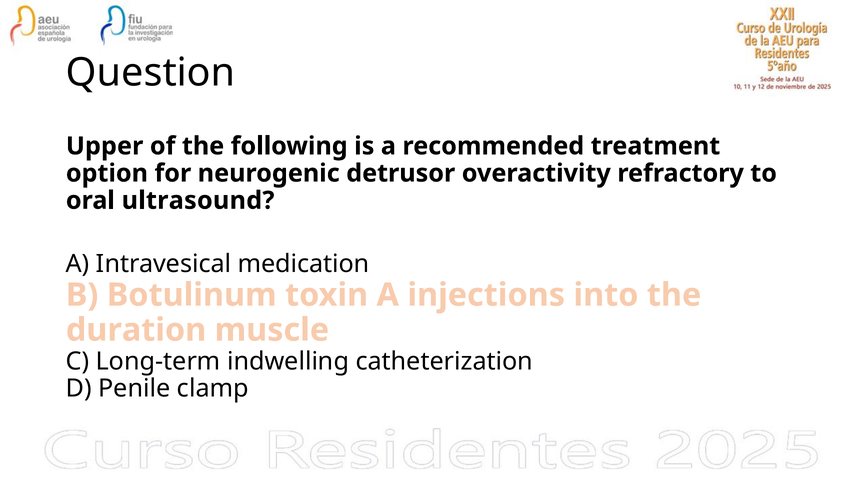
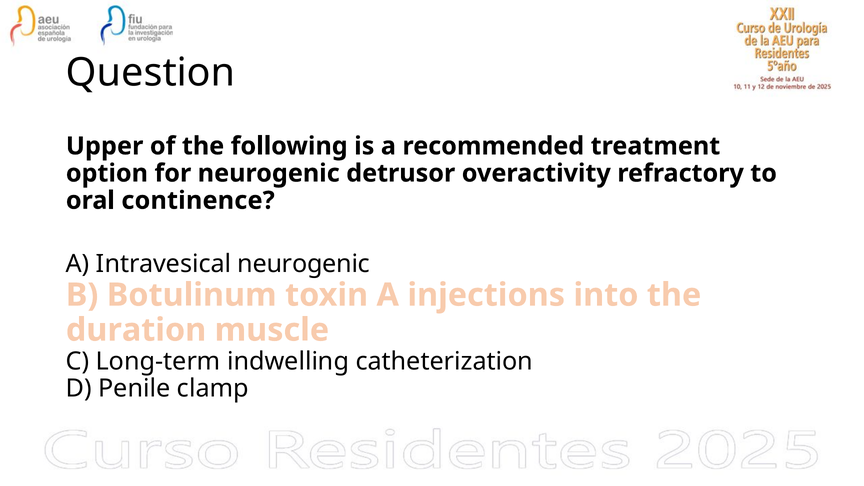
ultrasound: ultrasound -> continence (198, 201)
Intravesical medication: medication -> neurogenic (304, 264)
